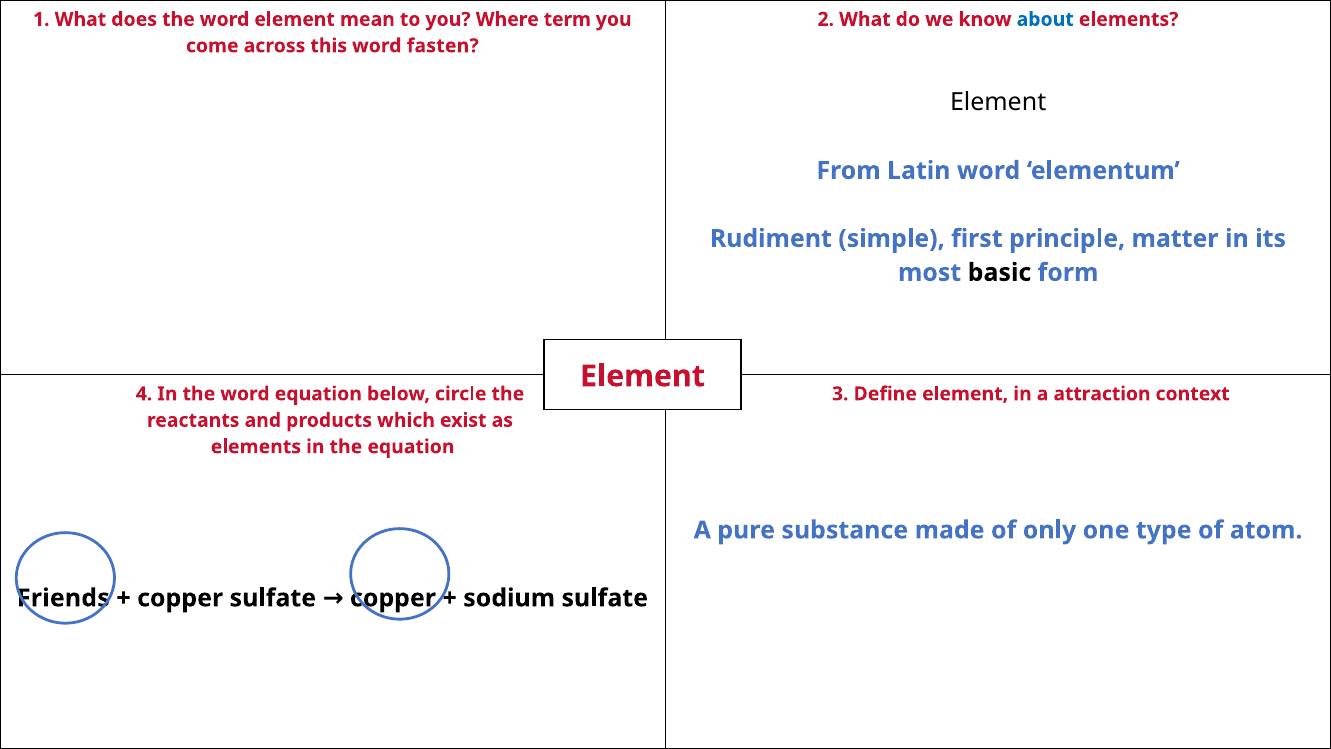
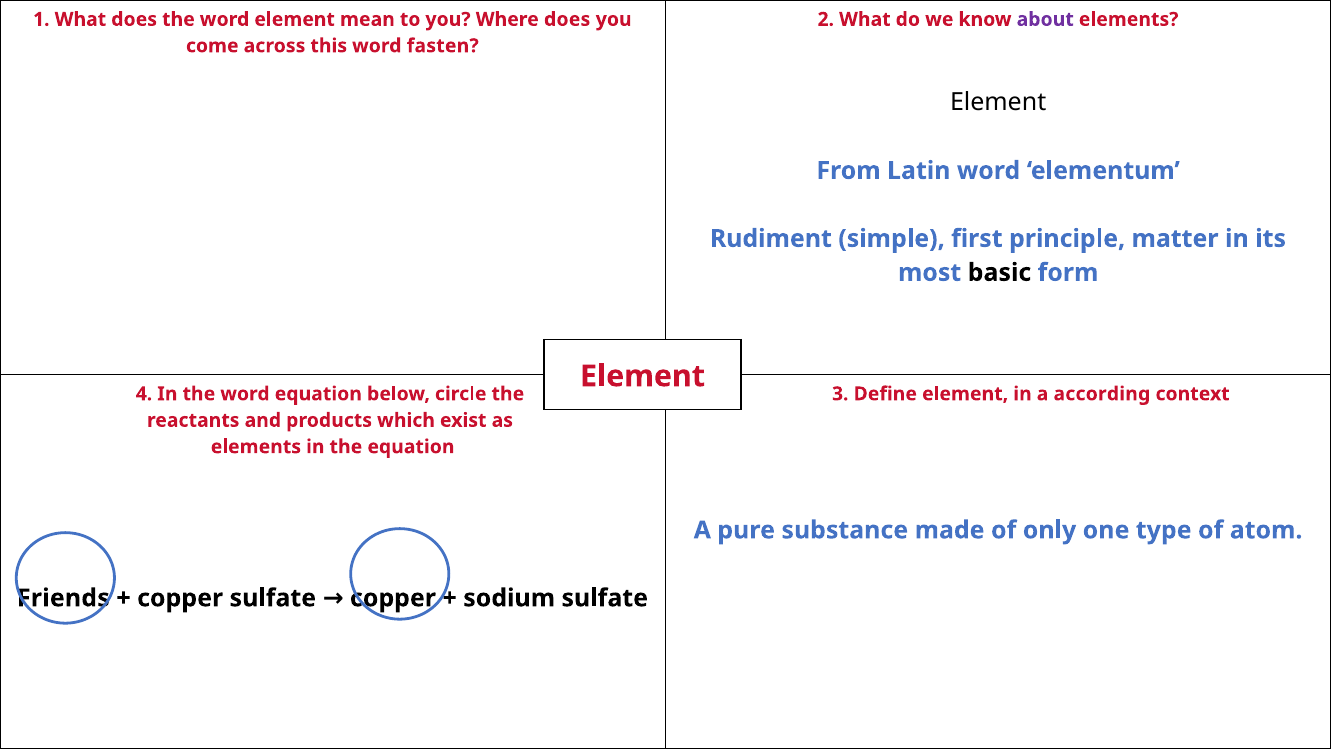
Where term: term -> does (567, 19)
about colour: blue -> purple (1045, 19)
attraction: attraction -> according (1102, 394)
